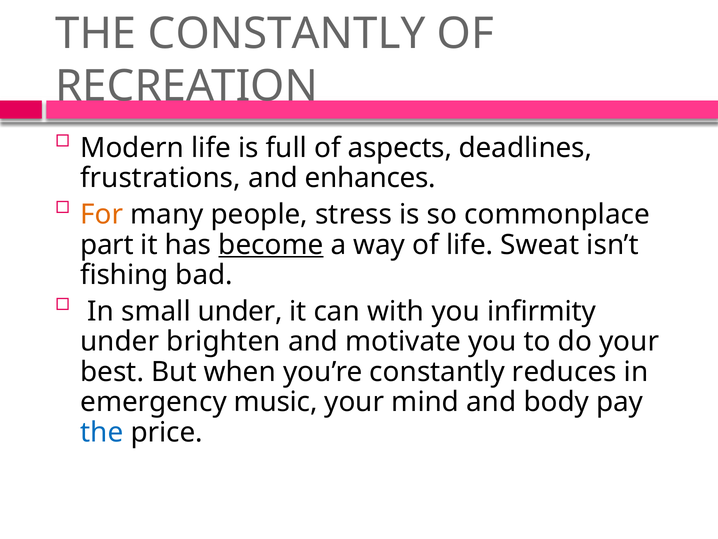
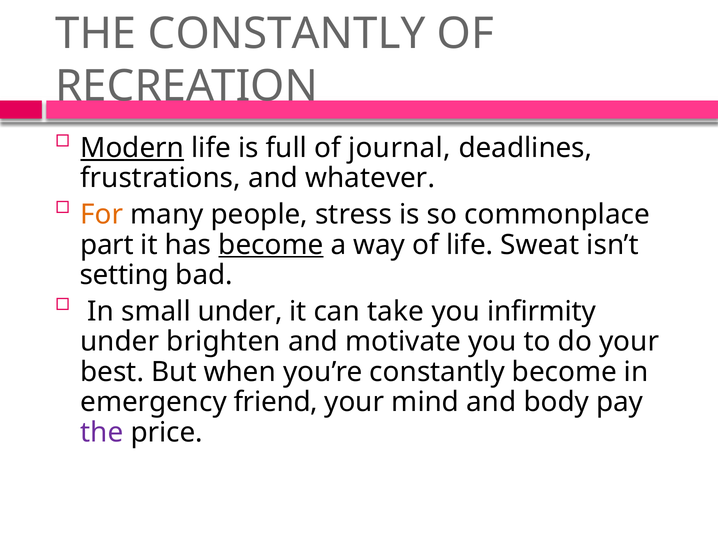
Modern underline: none -> present (132, 148)
aspects: aspects -> journal (400, 148)
enhances: enhances -> whatever (370, 178)
fishing: fishing -> setting (124, 275)
with: with -> take (396, 311)
constantly reduces: reduces -> become (564, 372)
music: music -> friend (276, 402)
the colour: blue -> purple (102, 432)
